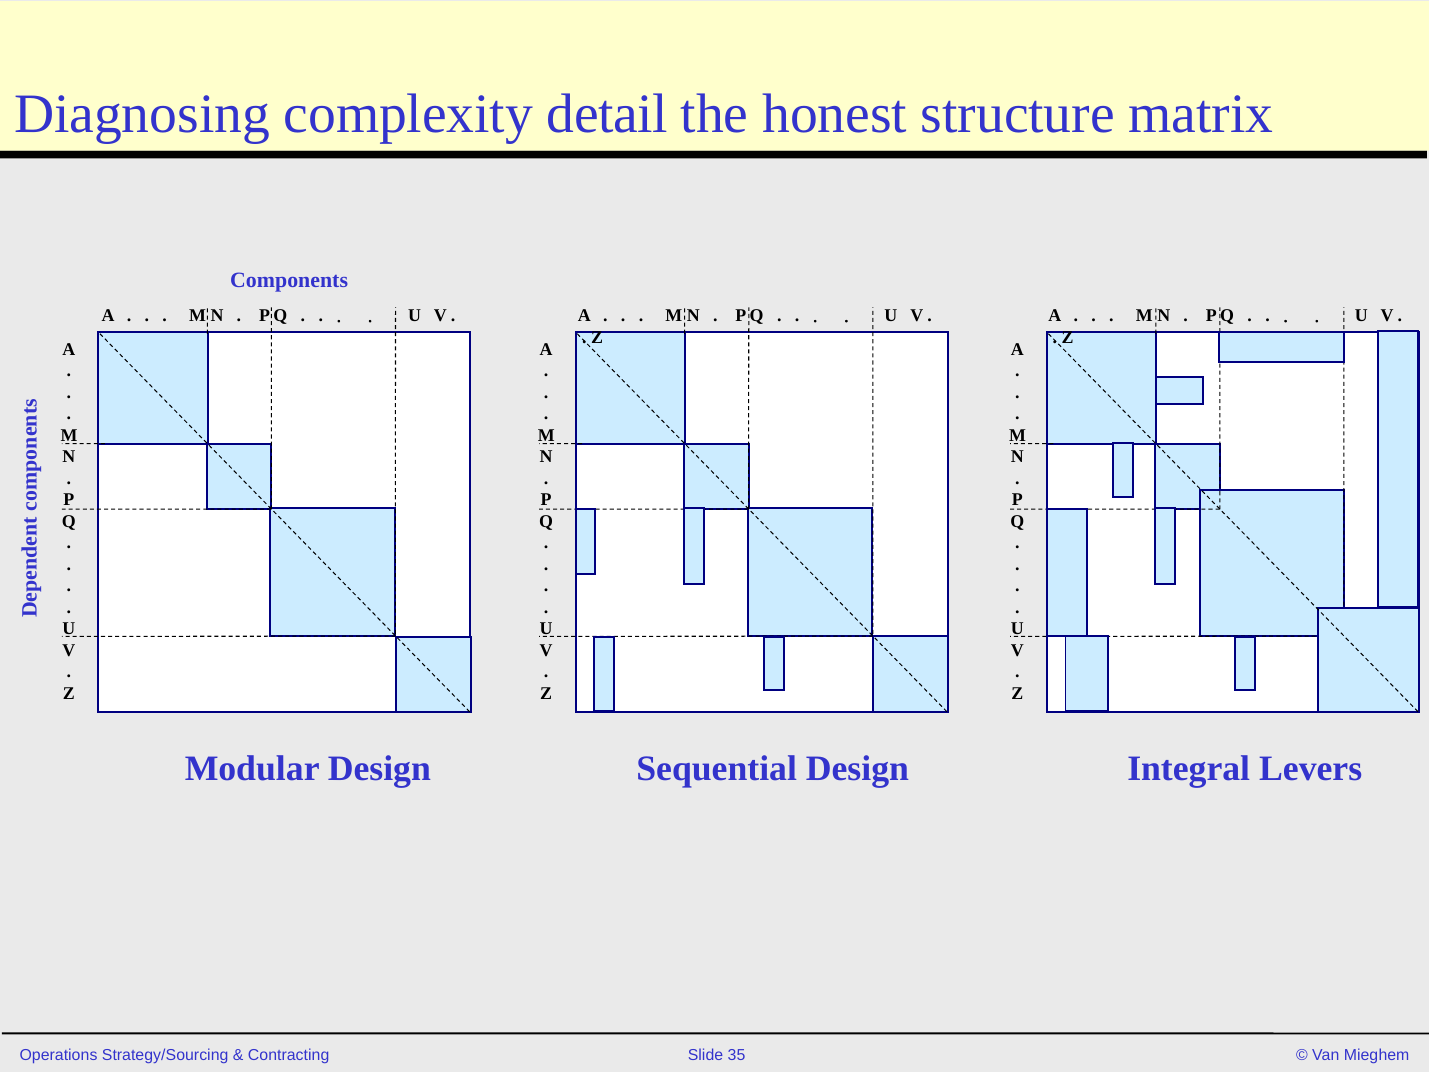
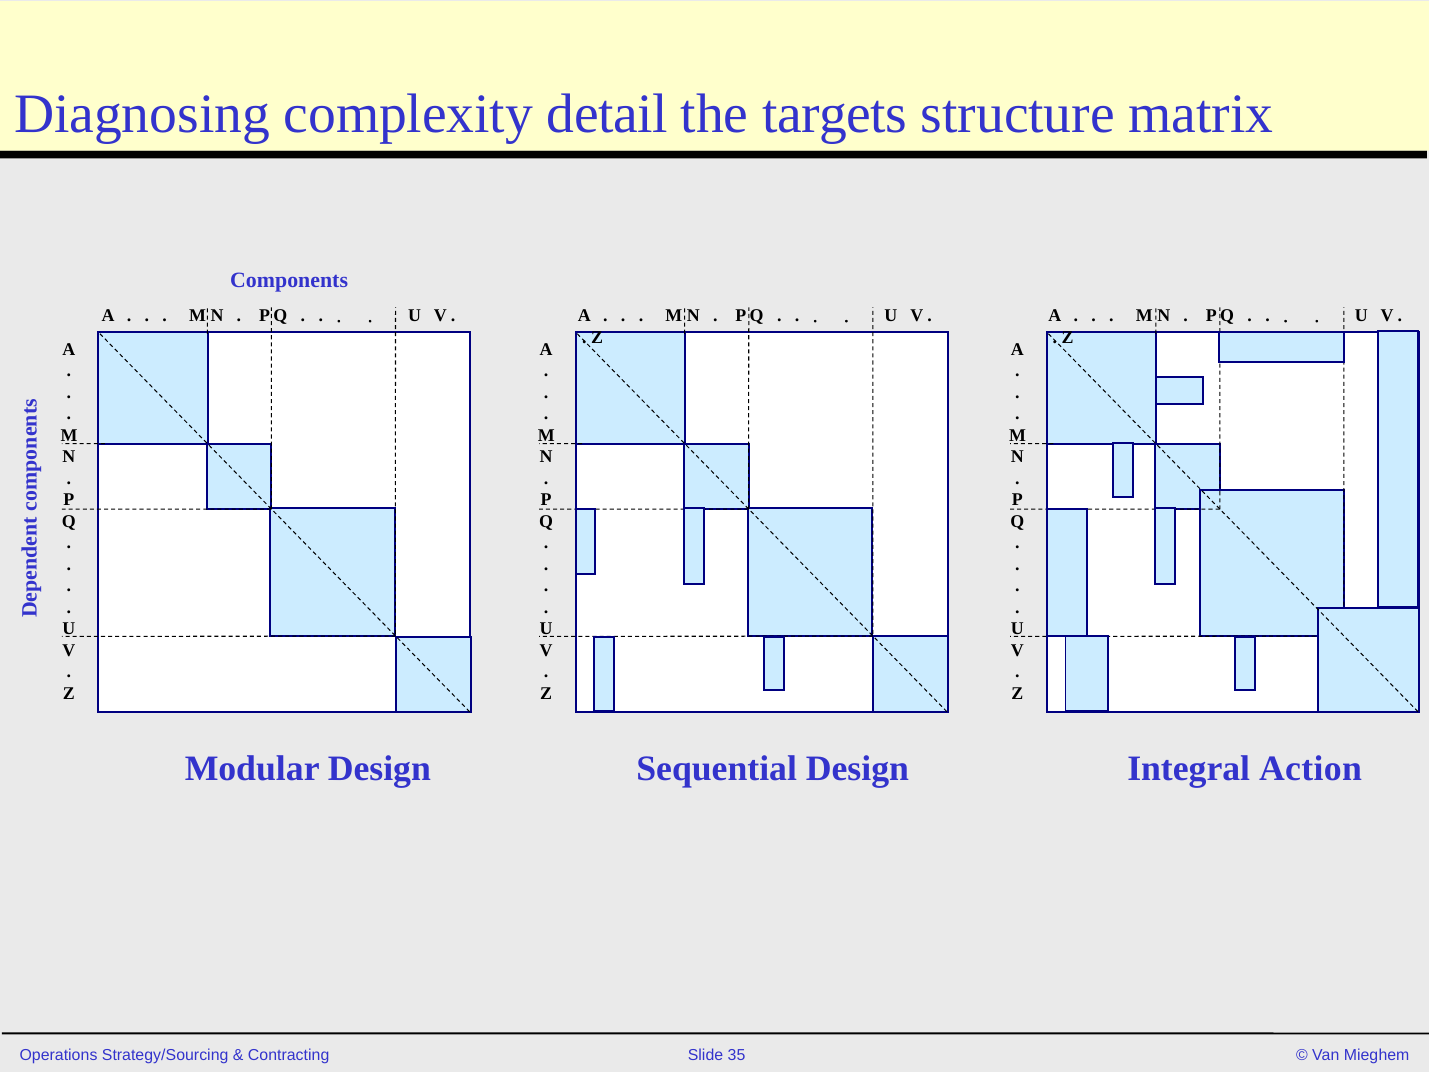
honest: honest -> targets (835, 114)
Levers: Levers -> Action (1311, 769)
